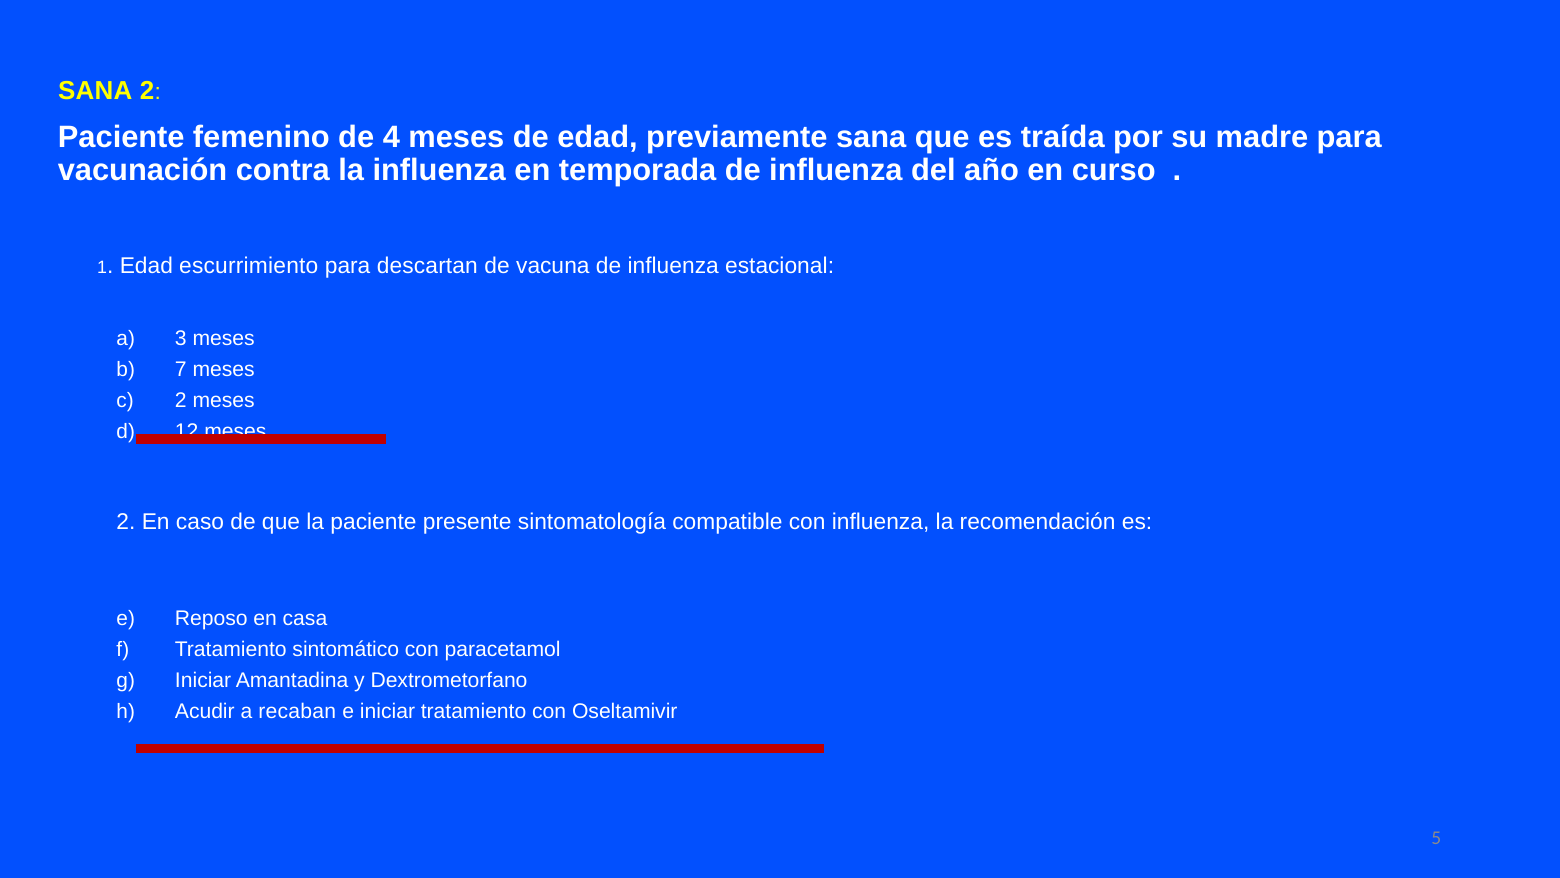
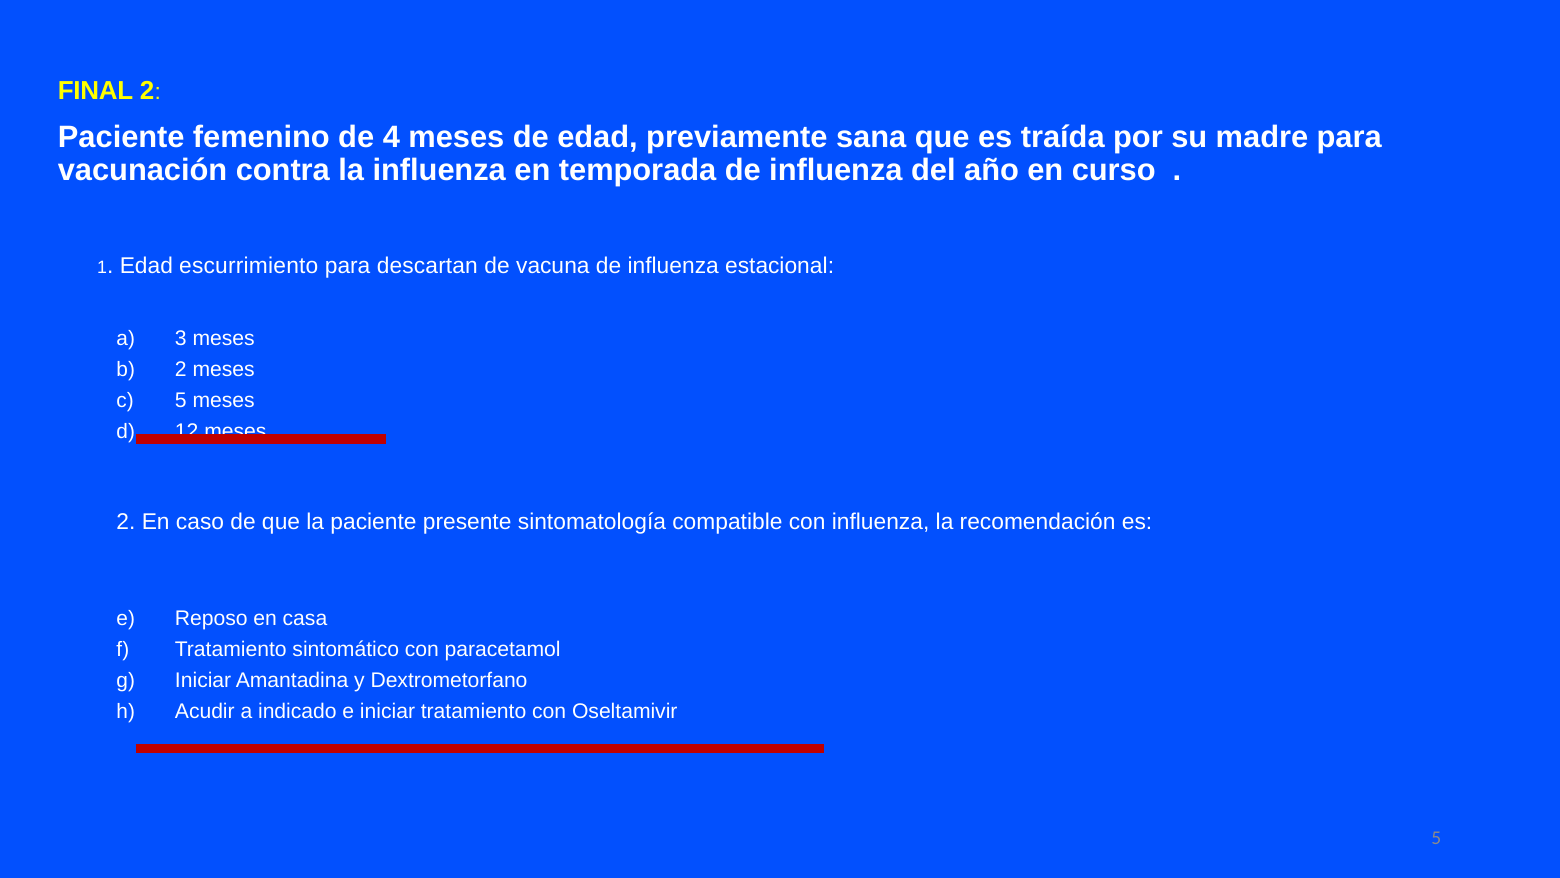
SANA: SANA -> FINAL (95, 90)
7: 7 -> 2 (181, 369)
2: 2 -> 5 (181, 400)
recaban: recaban -> indicado (297, 711)
